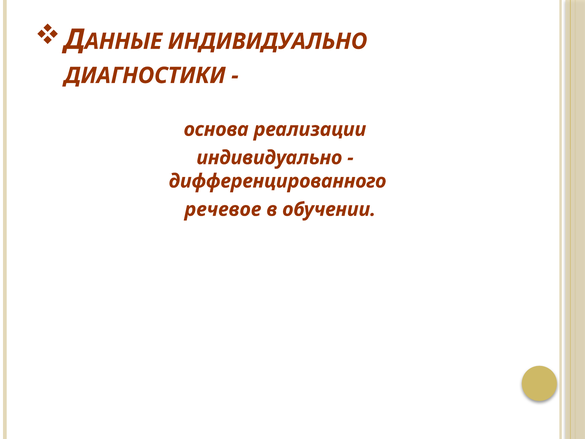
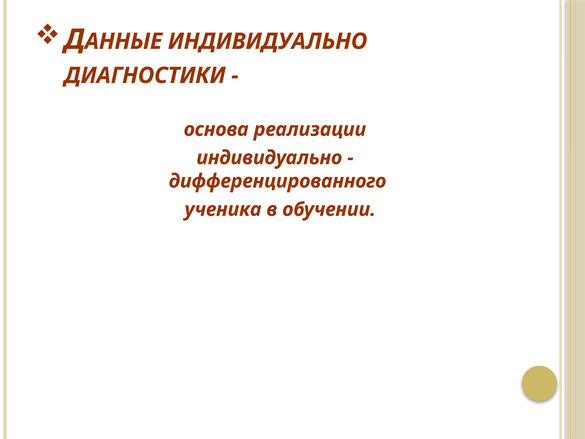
речевое: речевое -> ученика (223, 209)
